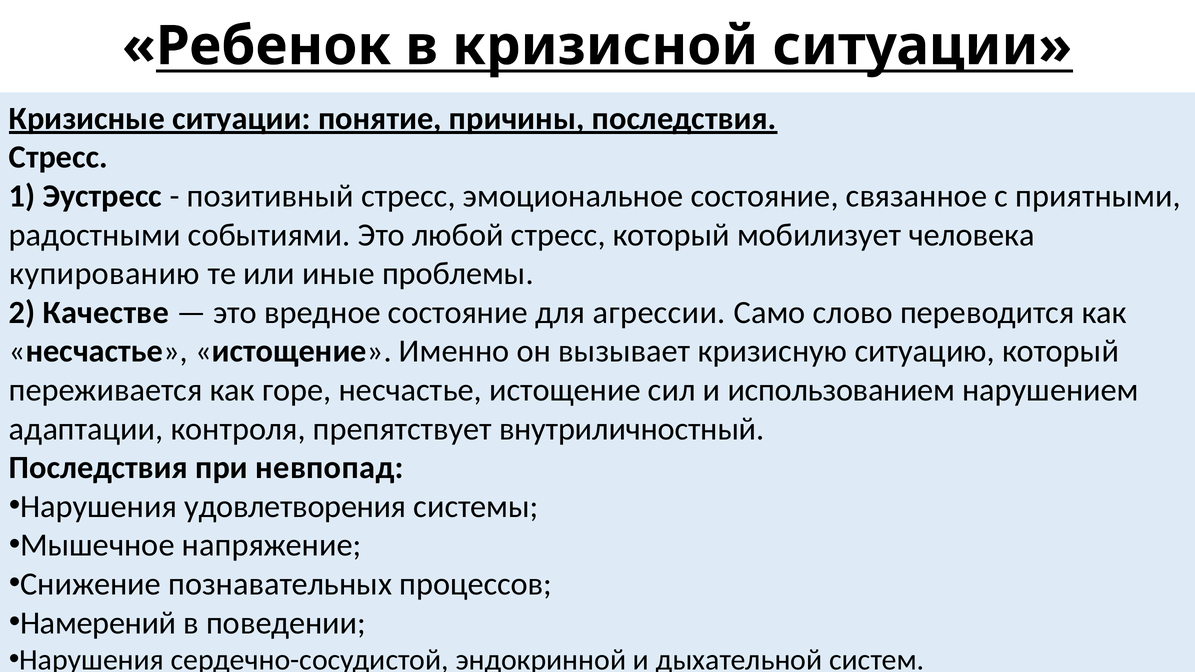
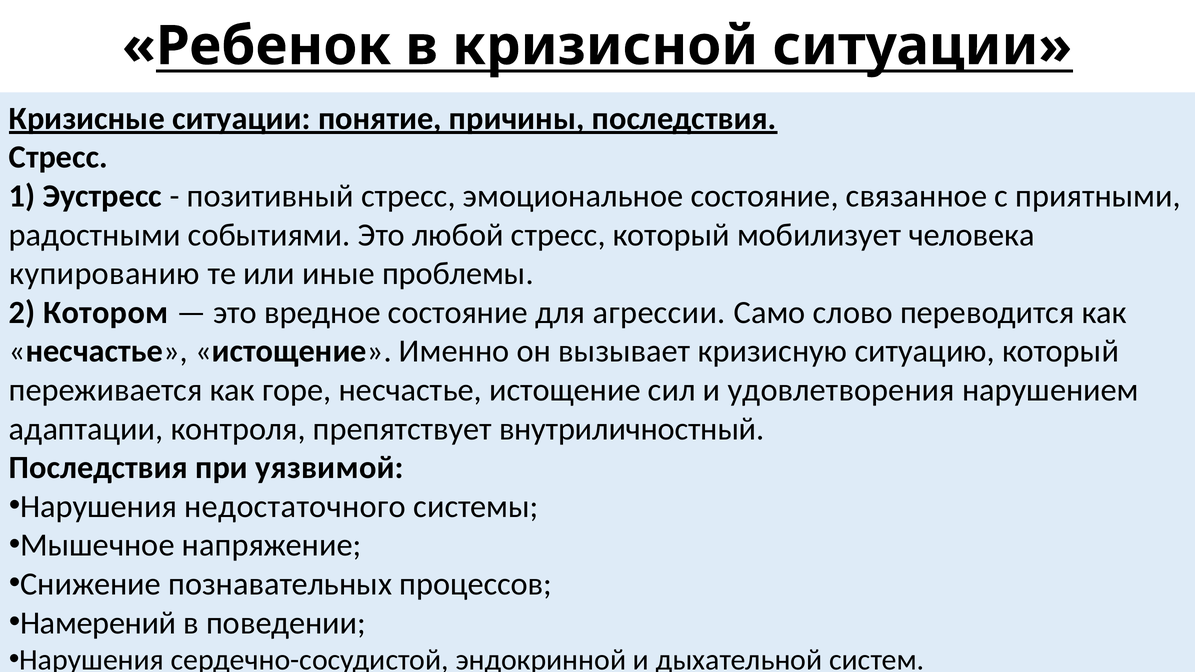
Качестве: Качестве -> Котором (106, 313)
использованием: использованием -> удовлетворения (841, 390)
невпопад: невпопад -> уязвимой (330, 468)
удовлетворения: удовлетворения -> недостаточного (295, 507)
